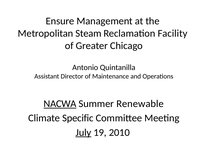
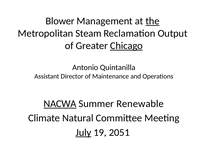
Ensure: Ensure -> Blower (60, 21)
the underline: none -> present (153, 21)
Facility: Facility -> Output (173, 34)
Chicago underline: none -> present (126, 46)
Specific: Specific -> Natural (78, 118)
2010: 2010 -> 2051 (119, 133)
